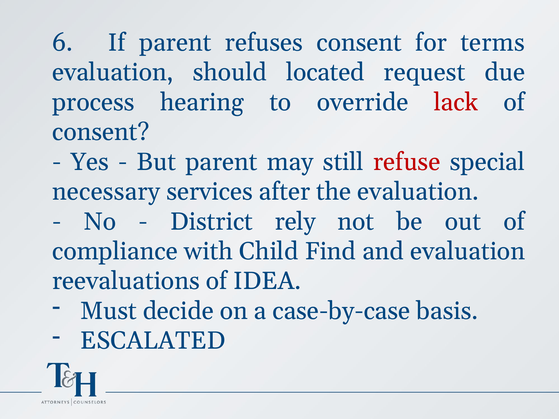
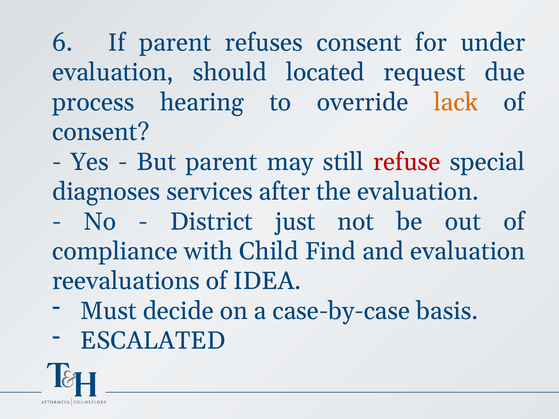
terms: terms -> under (493, 43)
lack colour: red -> orange (456, 102)
necessary: necessary -> diagnoses (106, 192)
rely: rely -> just (295, 222)
